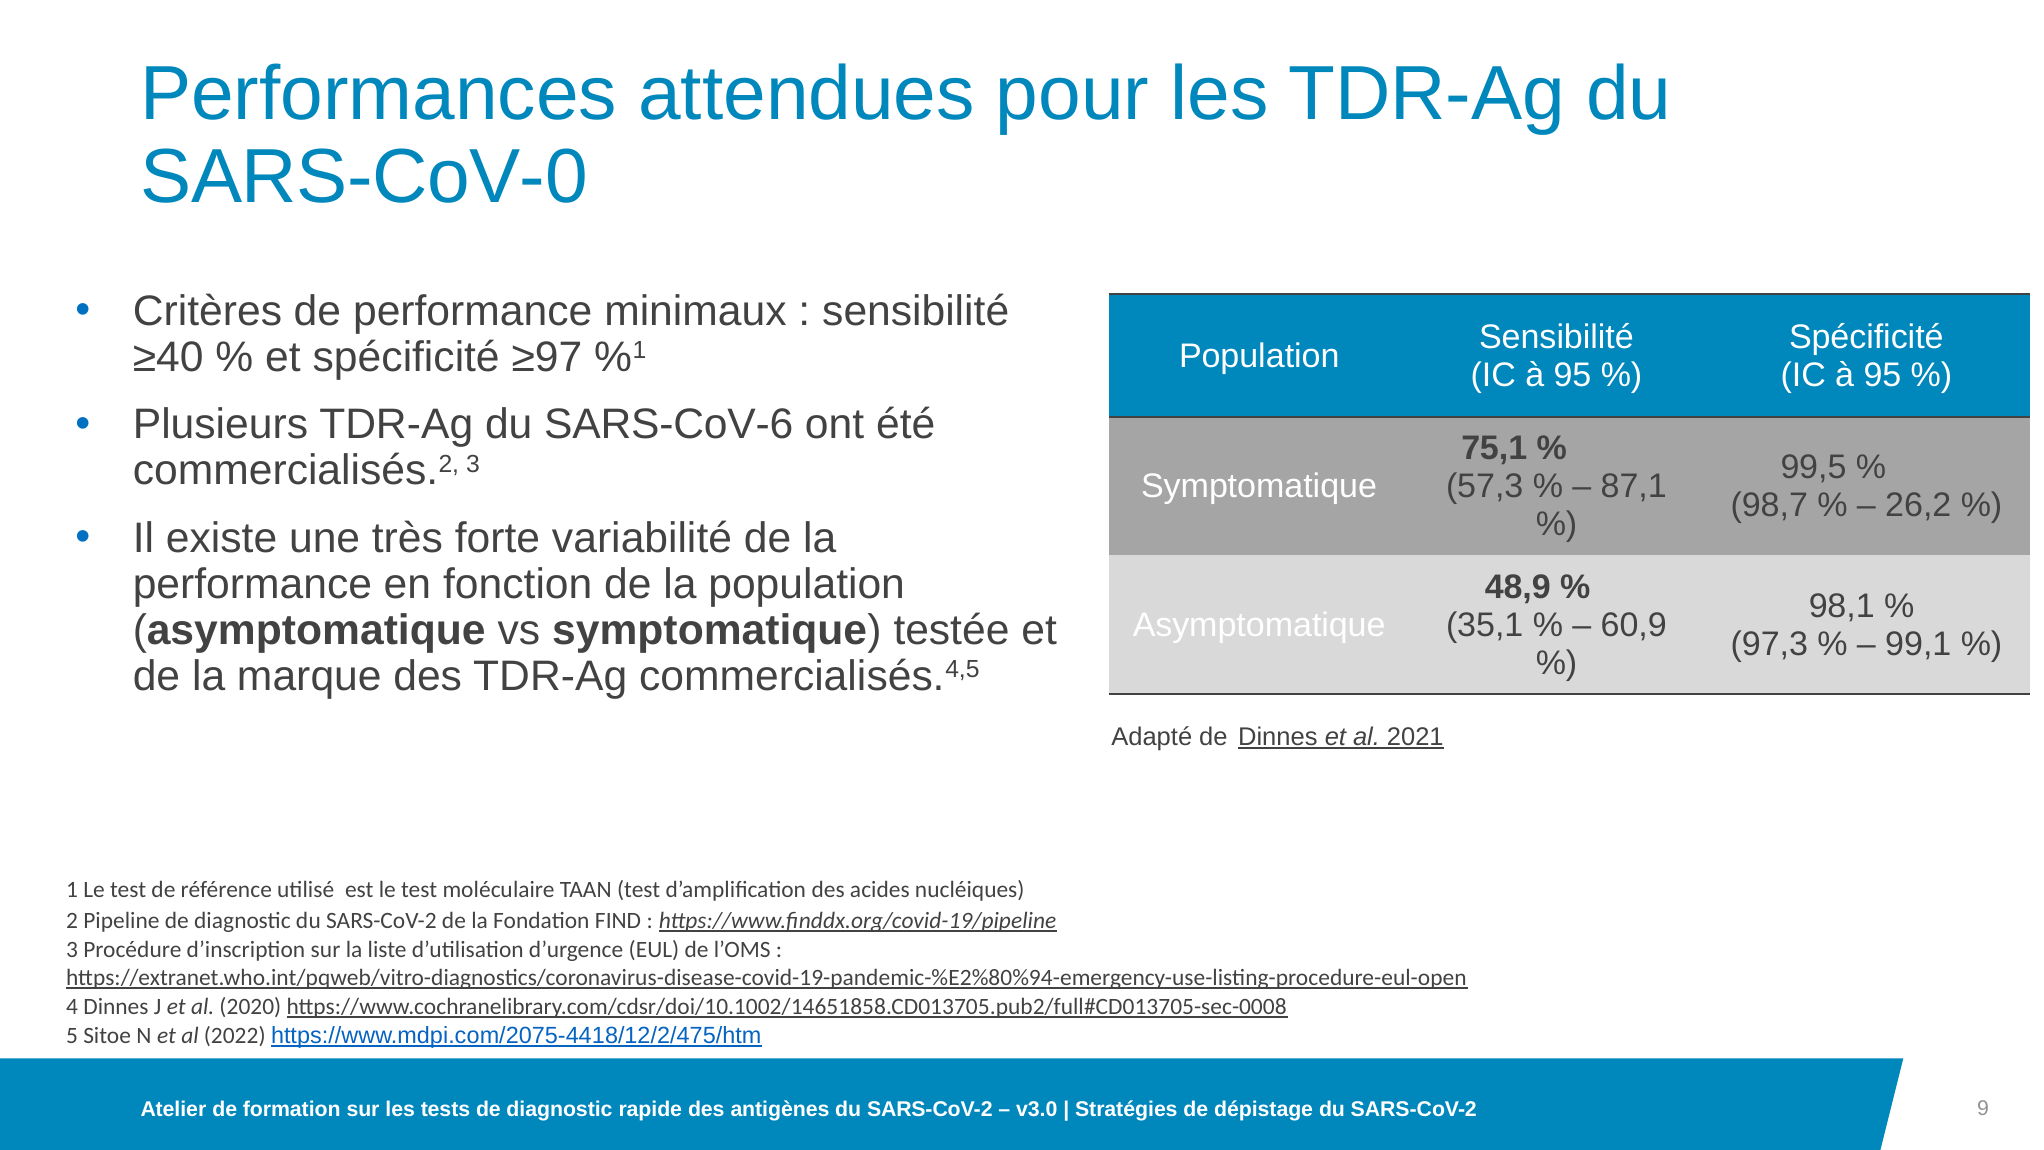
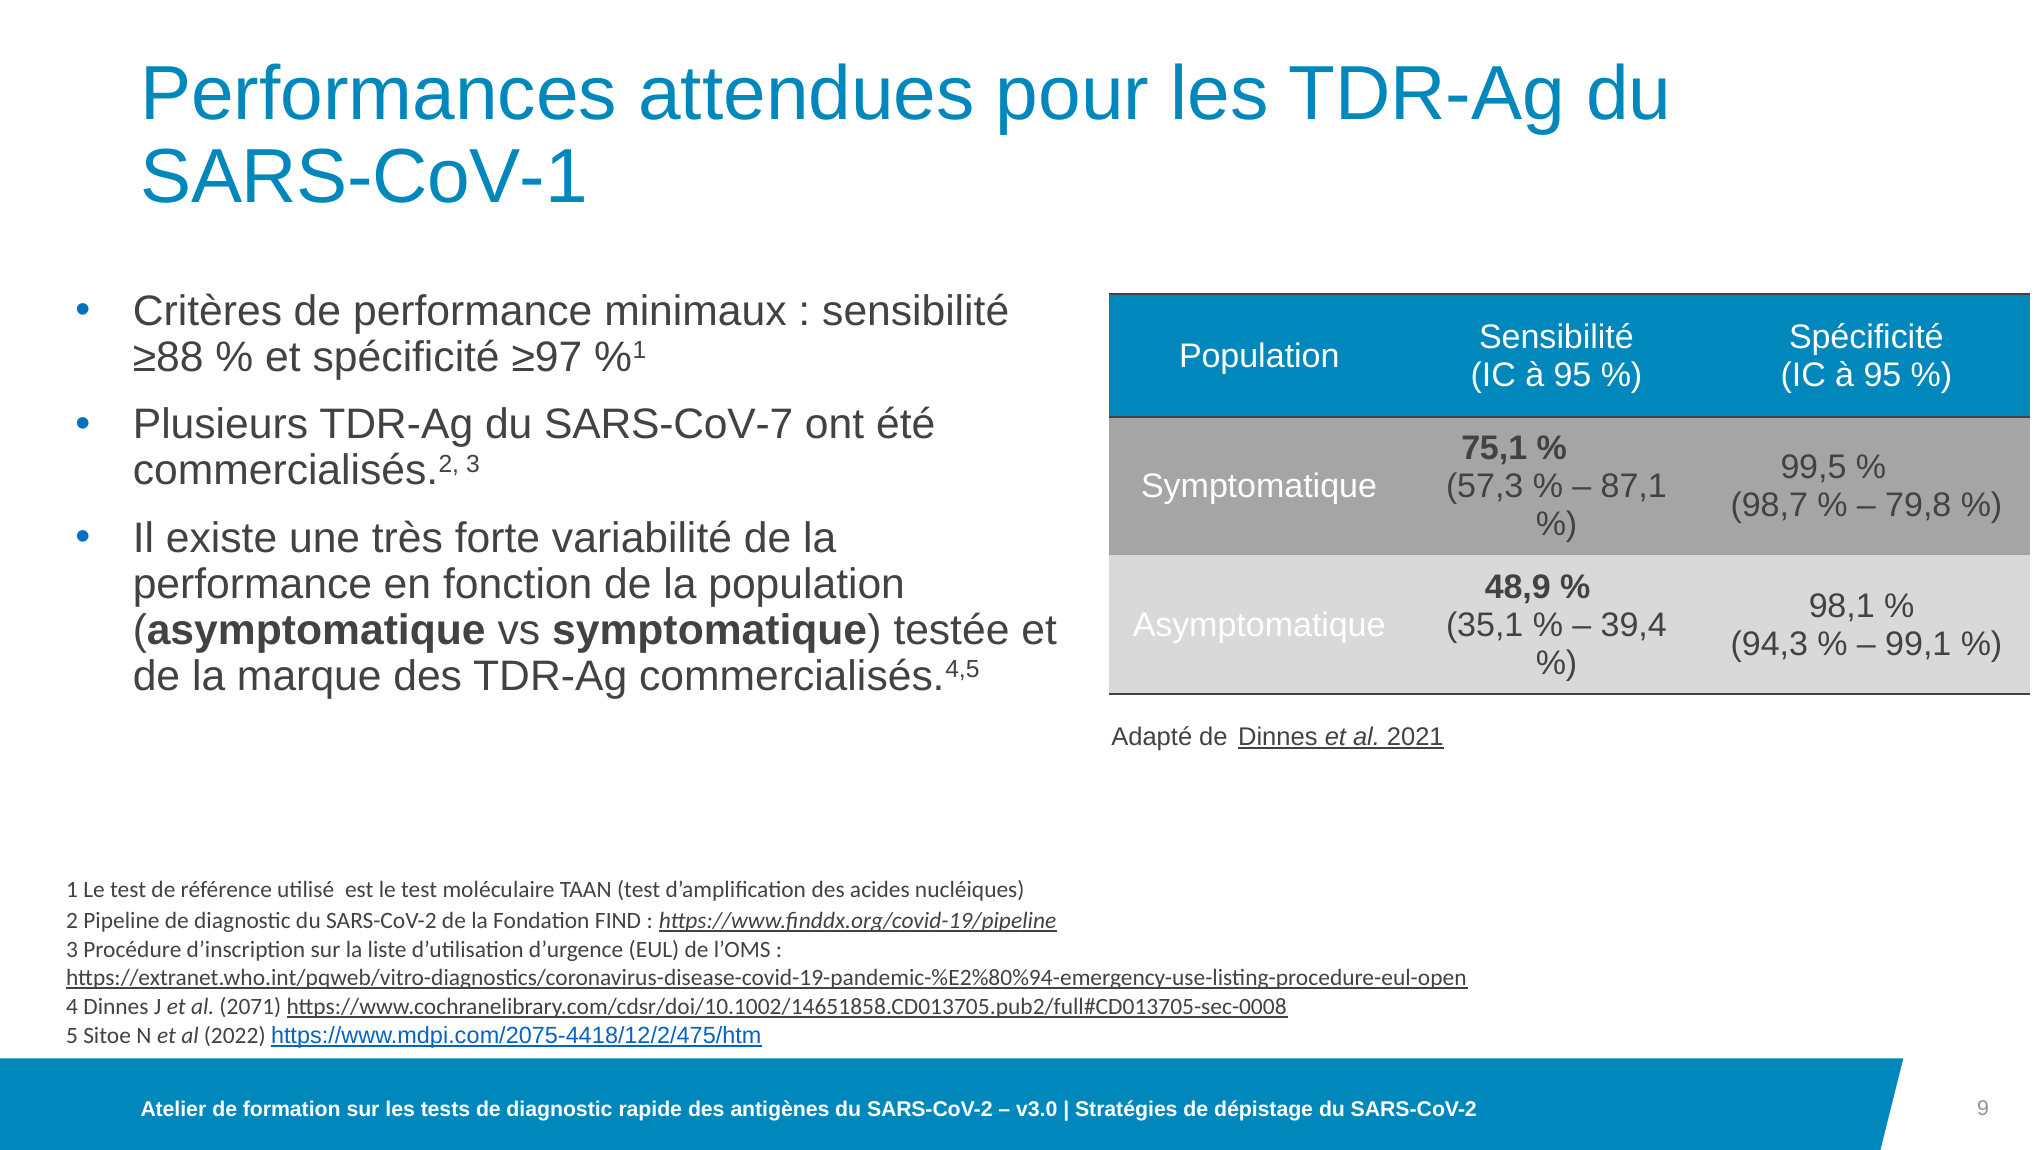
SARS-CoV-0: SARS-CoV-0 -> SARS-CoV-1 (364, 177)
≥40: ≥40 -> ≥88 (168, 357)
SARS-CoV-6: SARS-CoV-6 -> SARS-CoV-7 (669, 425)
26,2: 26,2 -> 79,8 (1918, 505)
60,9: 60,9 -> 39,4 (1634, 625)
97,3: 97,3 -> 94,3 (1769, 644)
2020: 2020 -> 2071 (250, 1007)
